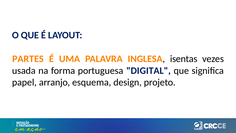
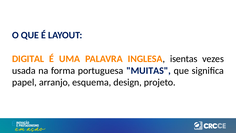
PARTES: PARTES -> DIGITAL (28, 59)
DIGITAL: DIGITAL -> MUITAS (149, 70)
